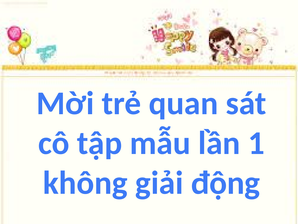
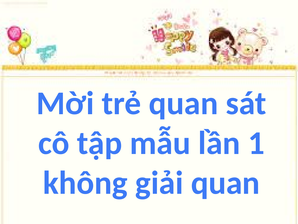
giải động: động -> quan (225, 183)
